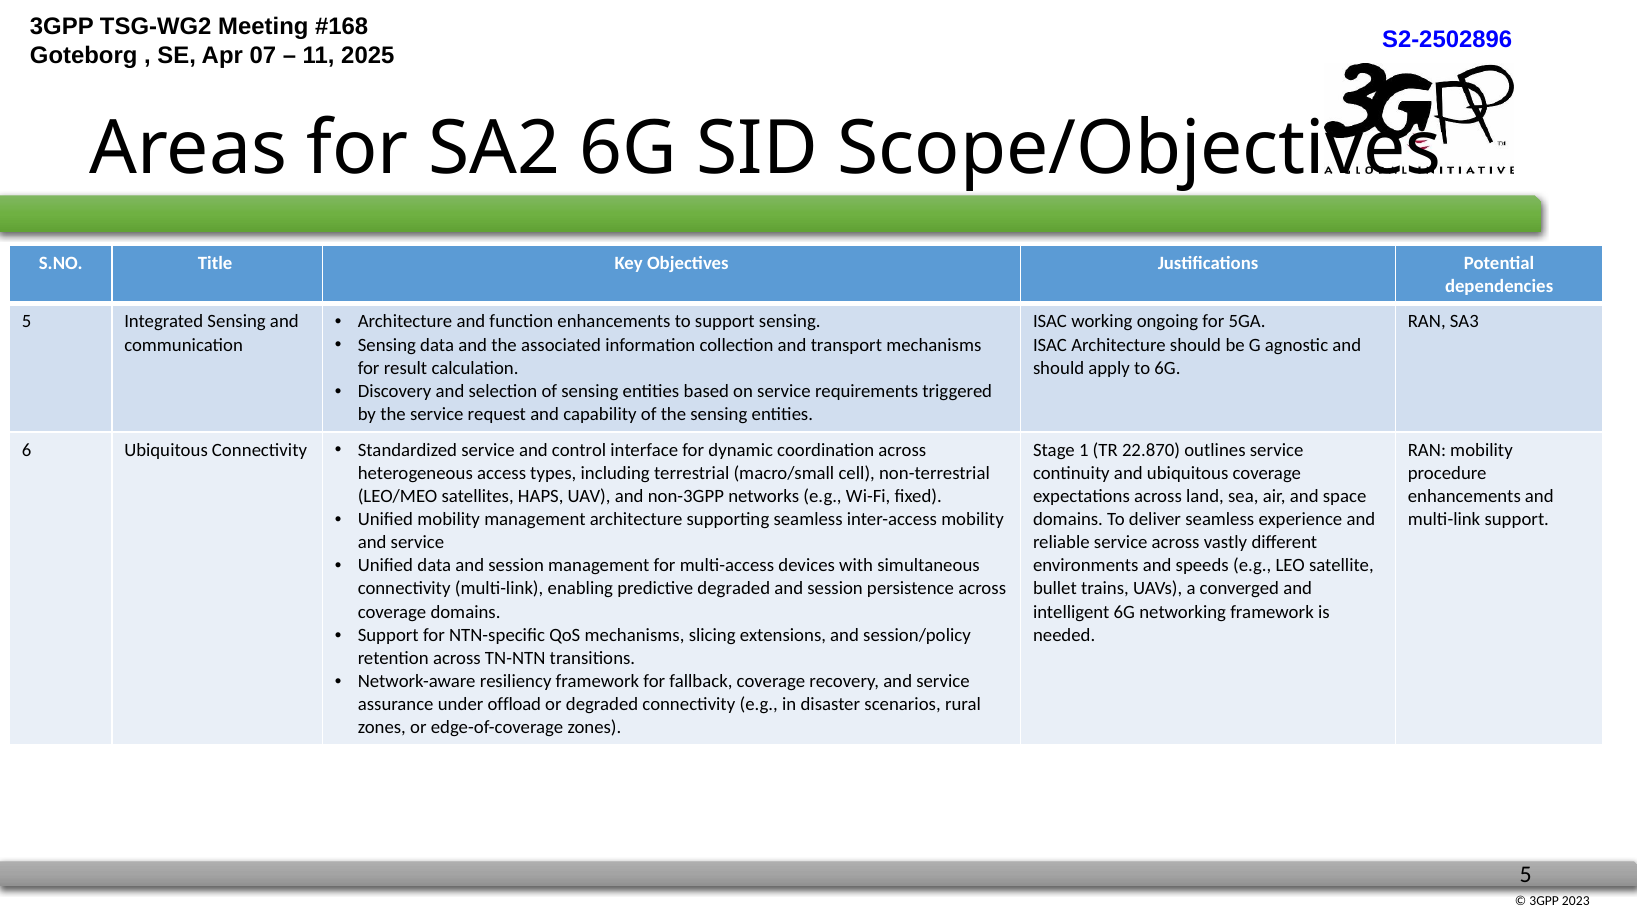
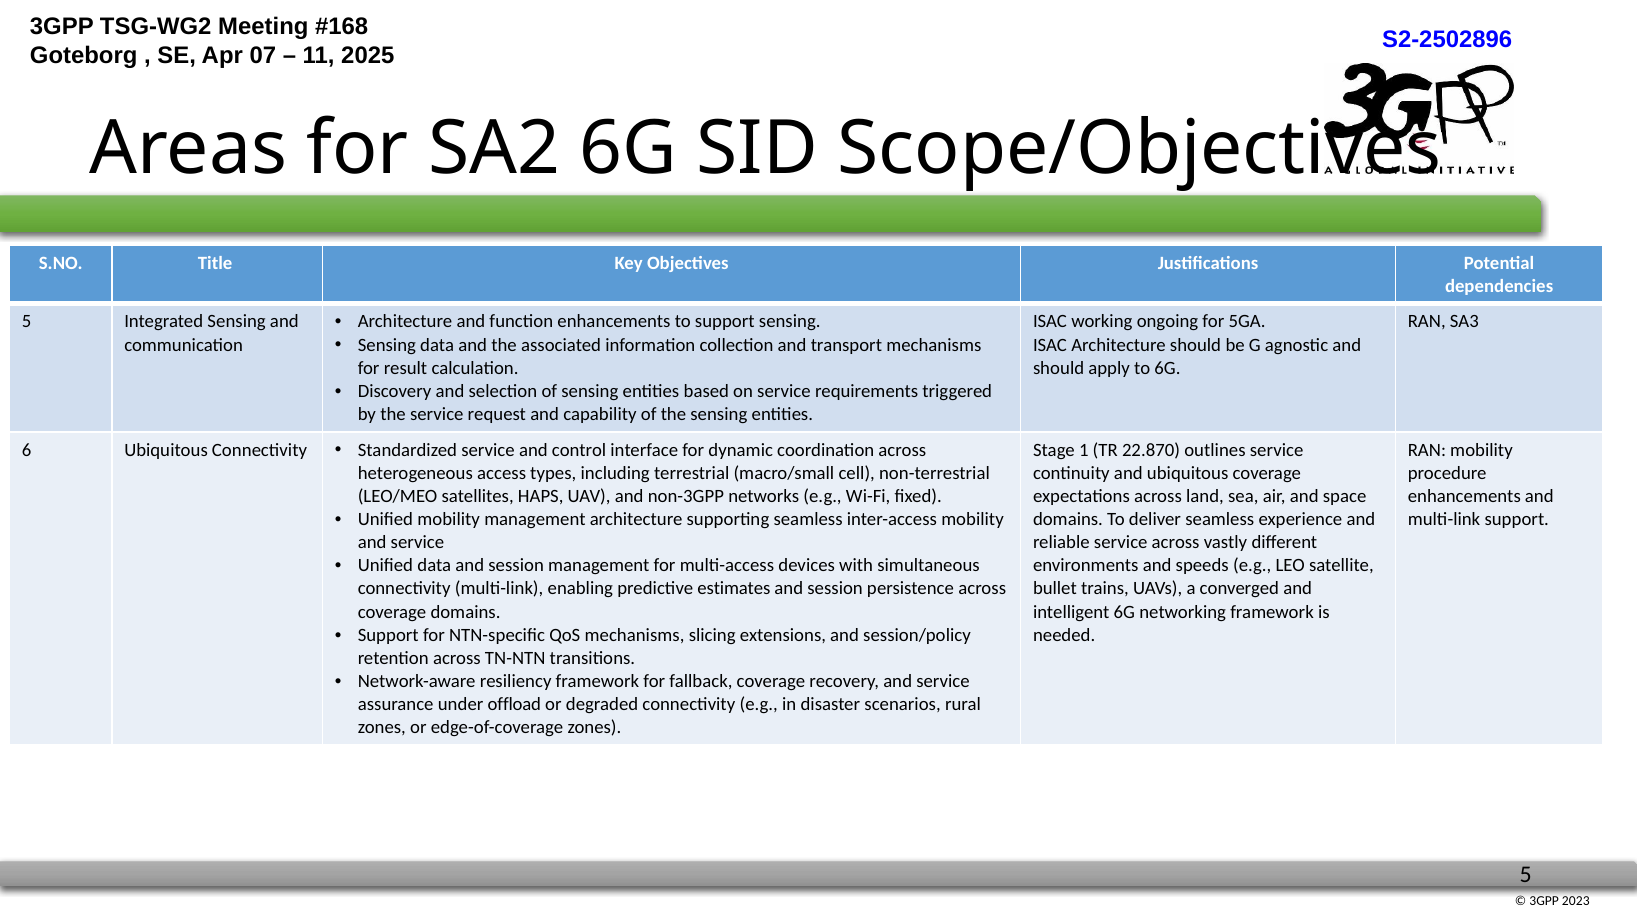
predictive degraded: degraded -> estimates (734, 589)
